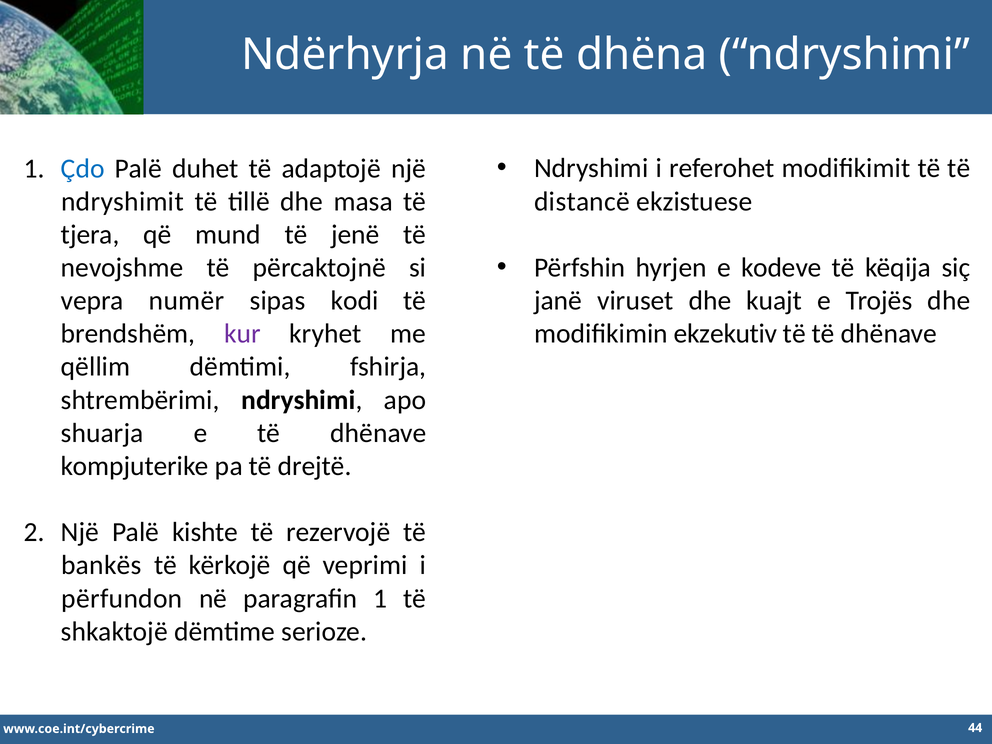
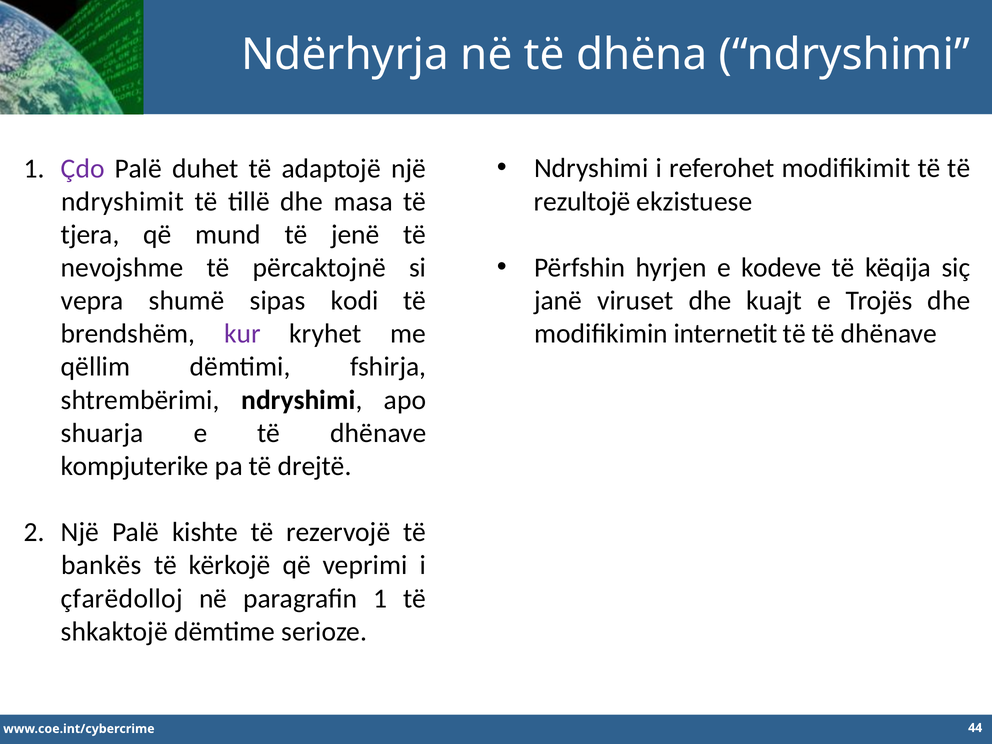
Çdo colour: blue -> purple (83, 168)
distancë: distancë -> rezultojë (582, 201)
numër: numër -> shumë (187, 301)
ekzekutiv: ekzekutiv -> internetit (726, 334)
përfundon: përfundon -> çfarëdolloj (122, 598)
